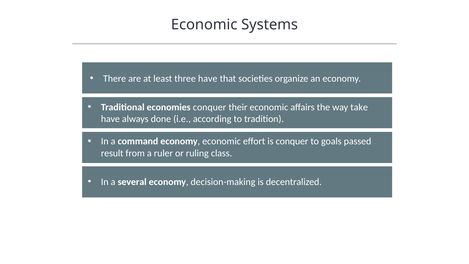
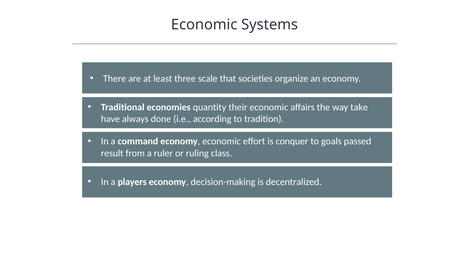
three have: have -> scale (208, 78)
economies conquer: conquer -> quantity (210, 107)
several: several -> players (132, 182)
